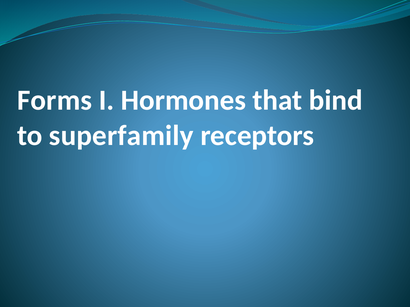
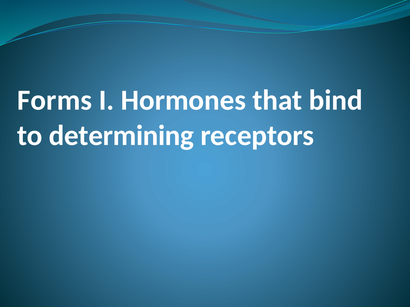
superfamily: superfamily -> determining (122, 136)
